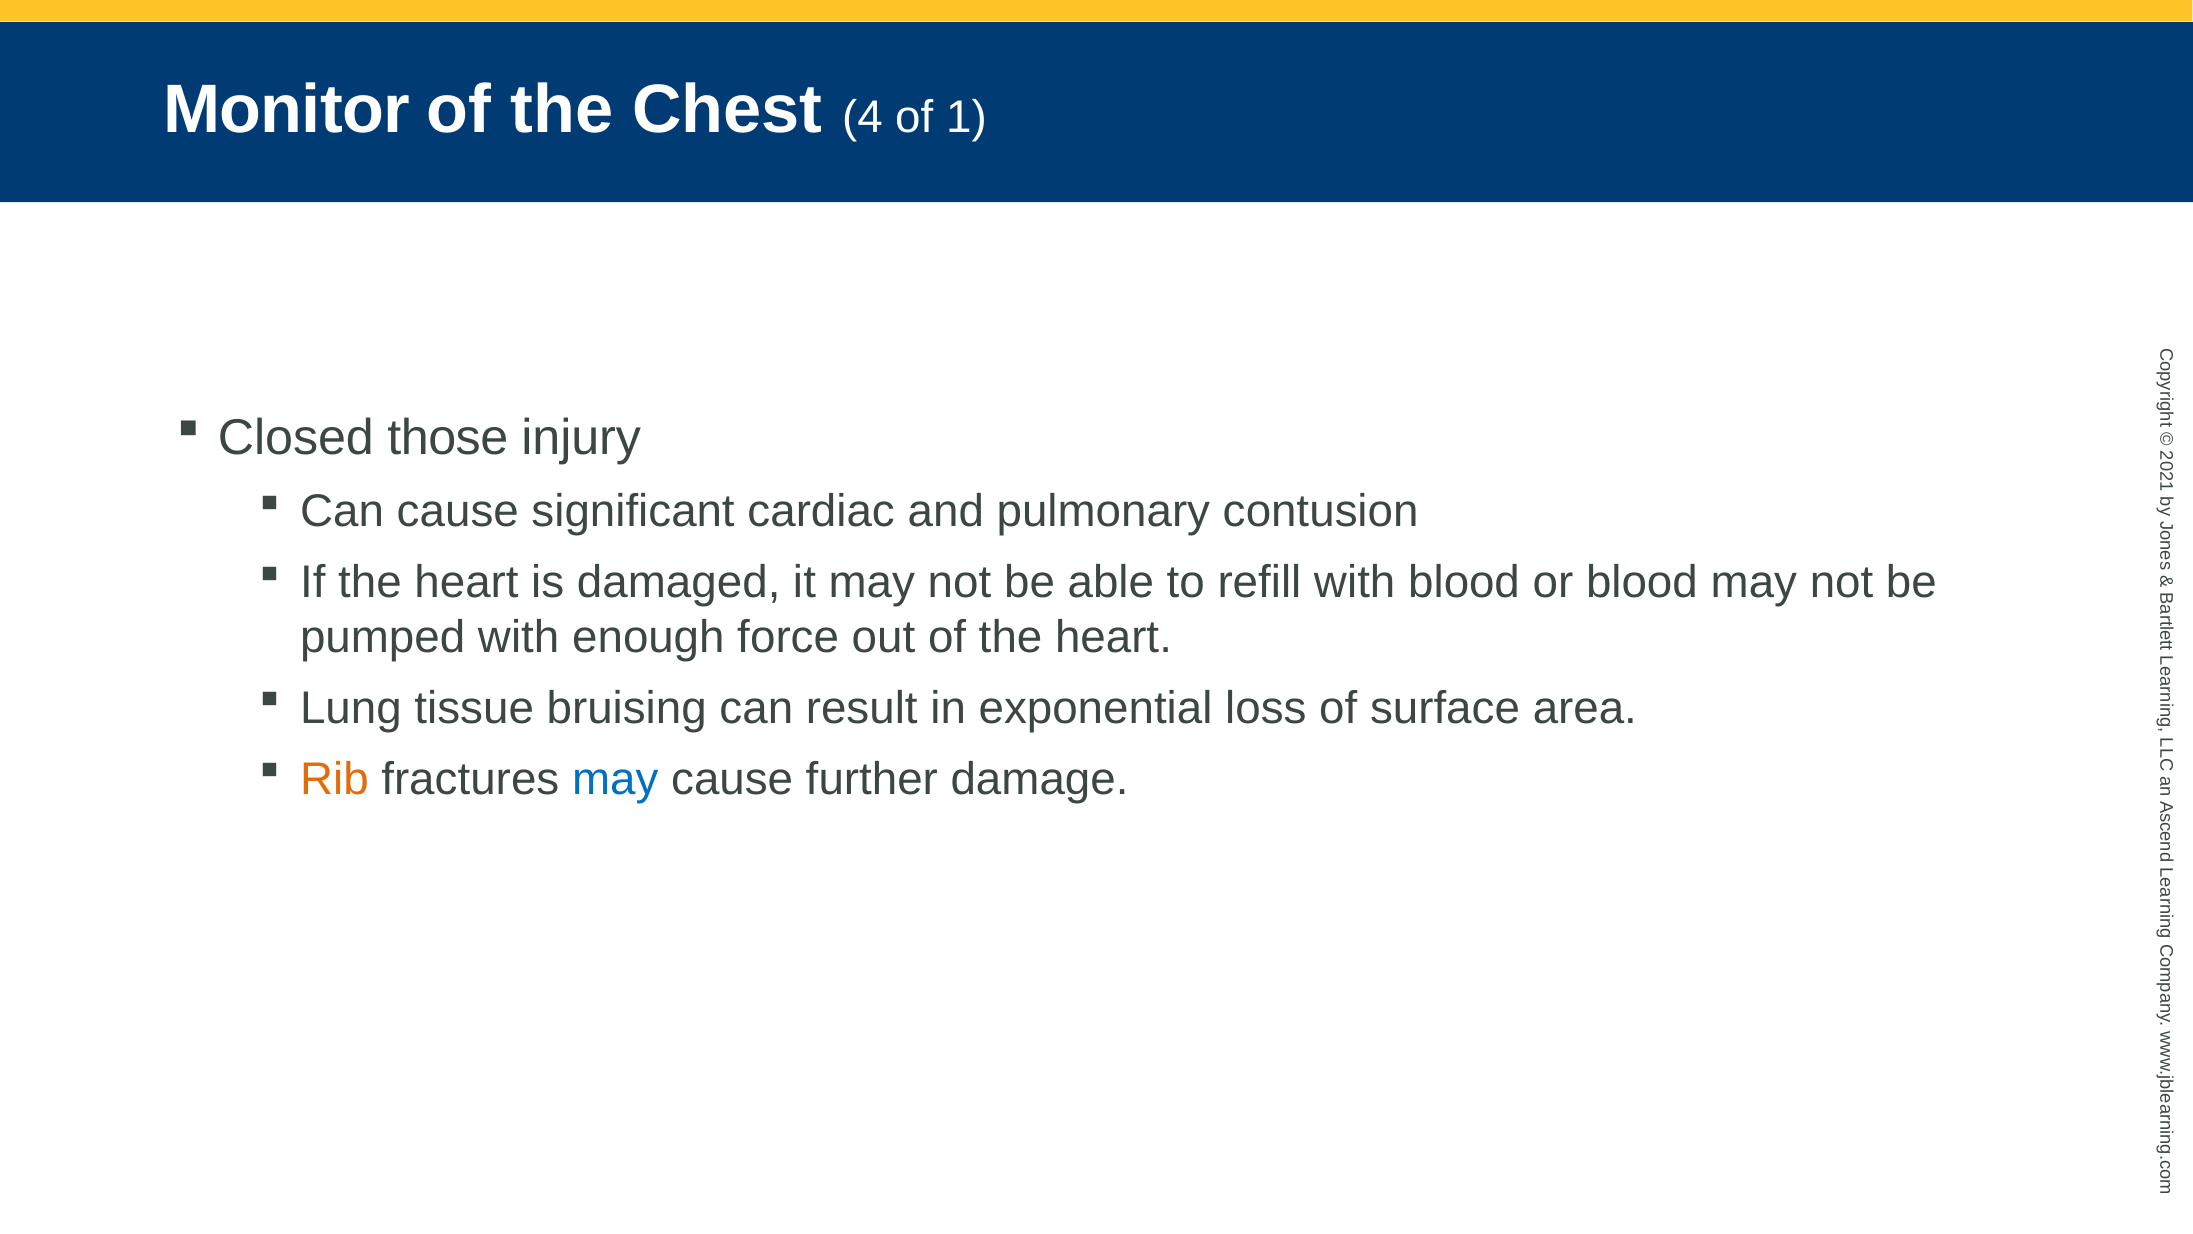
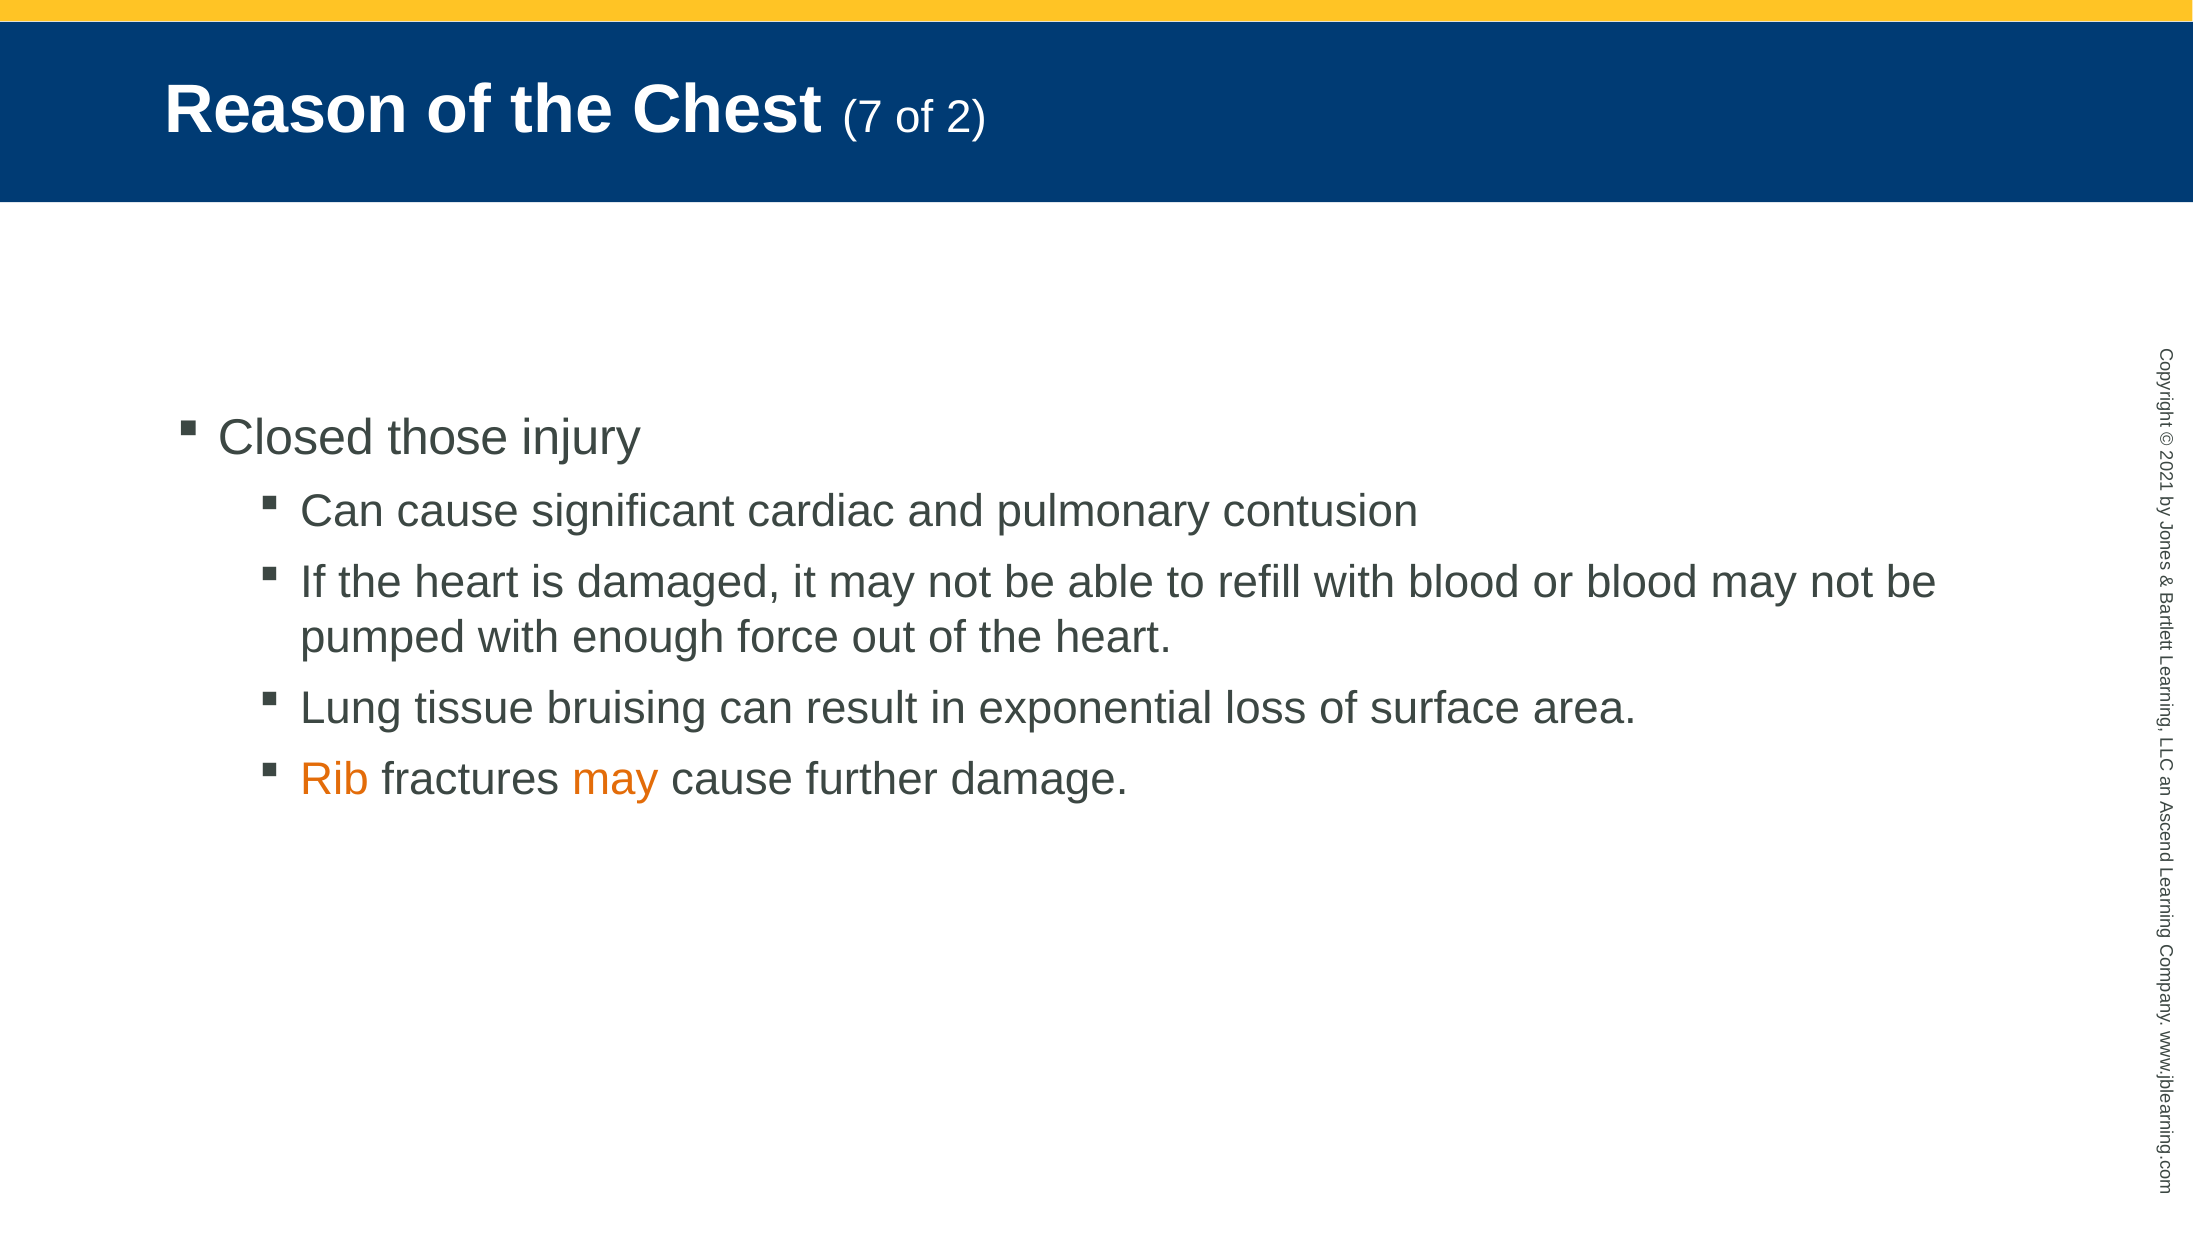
Monitor: Monitor -> Reason (287, 110)
4: 4 -> 7 (862, 118)
of 1: 1 -> 2 (966, 118)
may colour: blue -> orange (615, 779)
